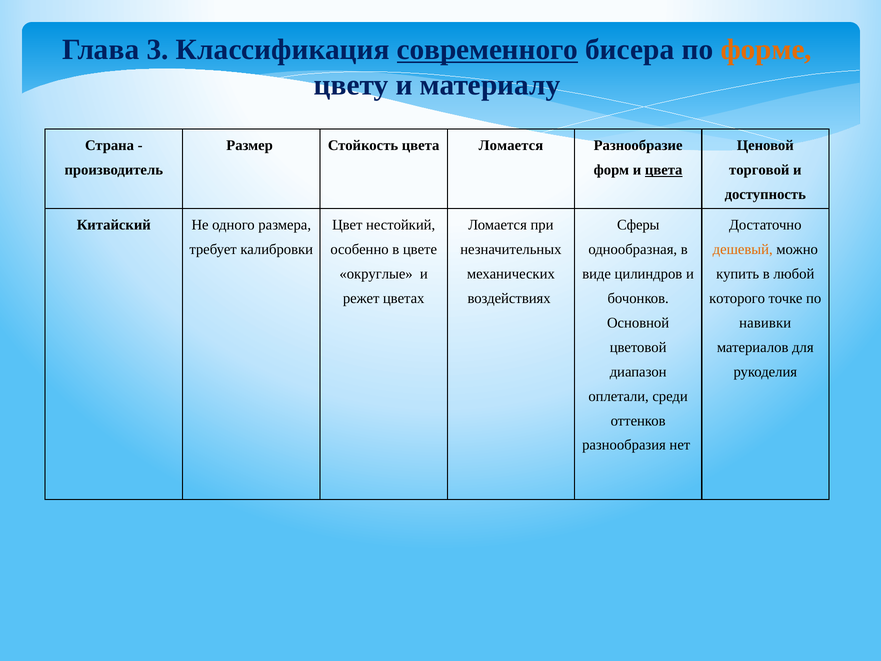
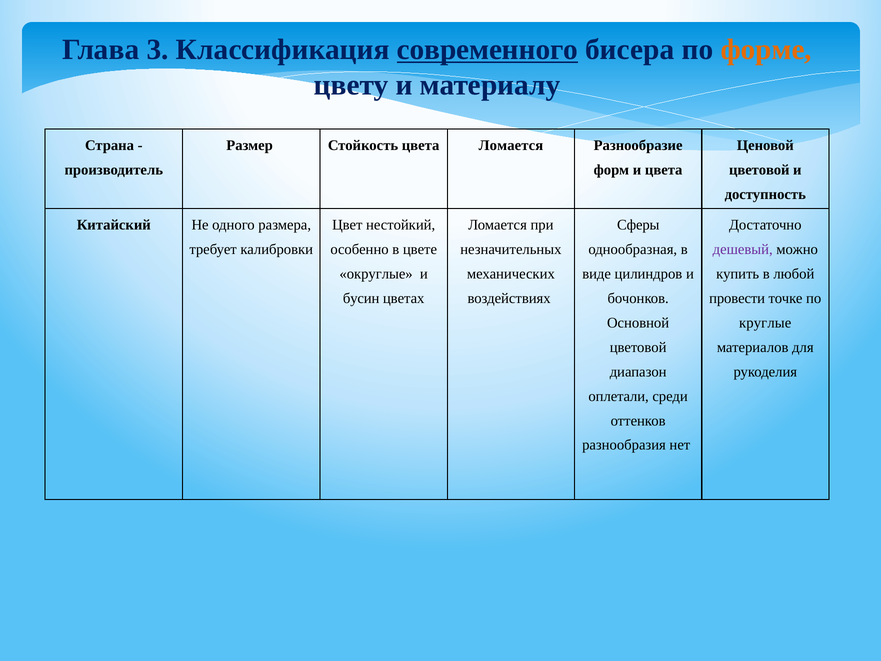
цвета underline: present -> none (664, 170)
торговой: торговой -> цветовой (759, 170)
дешевый colour: orange -> purple (743, 249)
режет: режет -> бусин (361, 298)
которого: которого -> провести (737, 298)
навивки: навивки -> круглые (765, 323)
